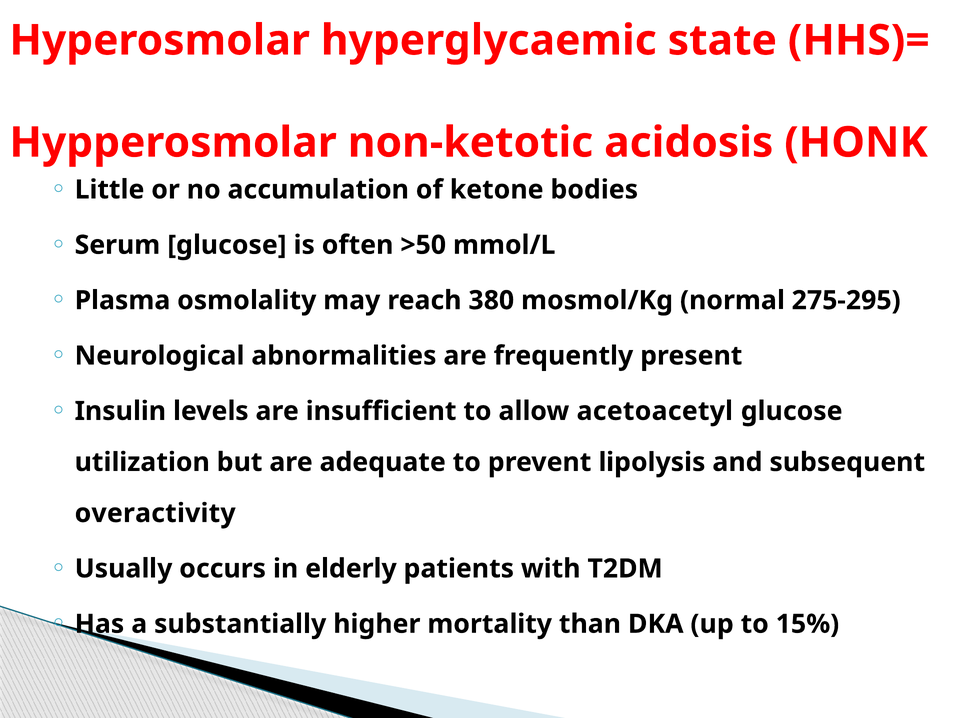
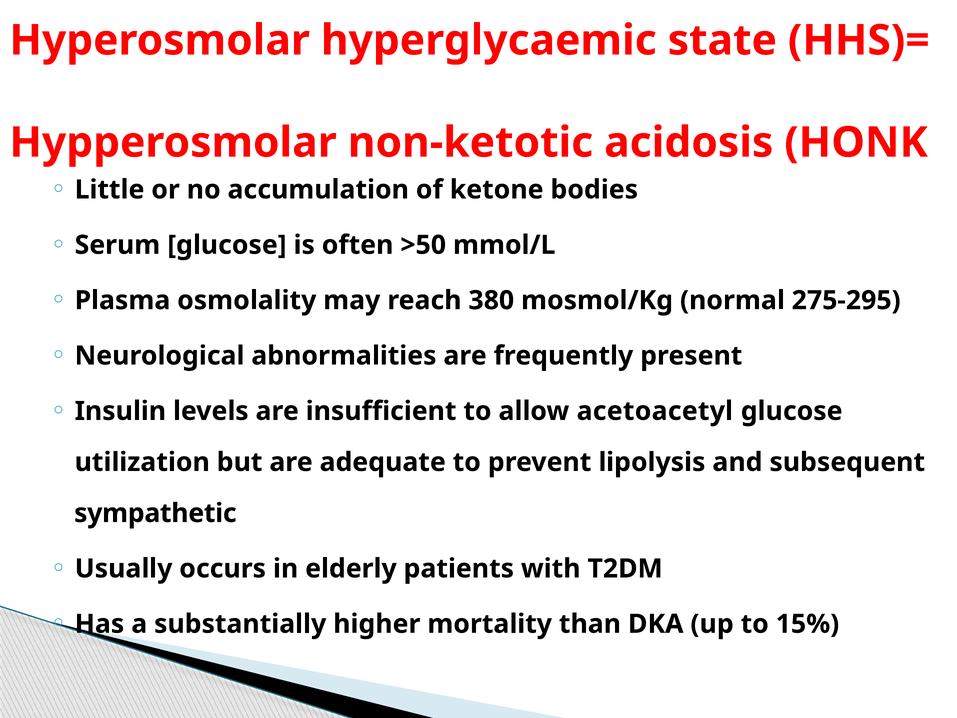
overactivity: overactivity -> sympathetic (155, 513)
